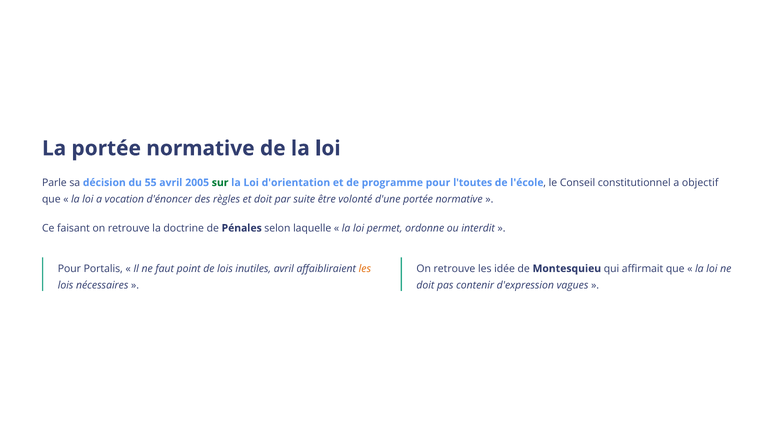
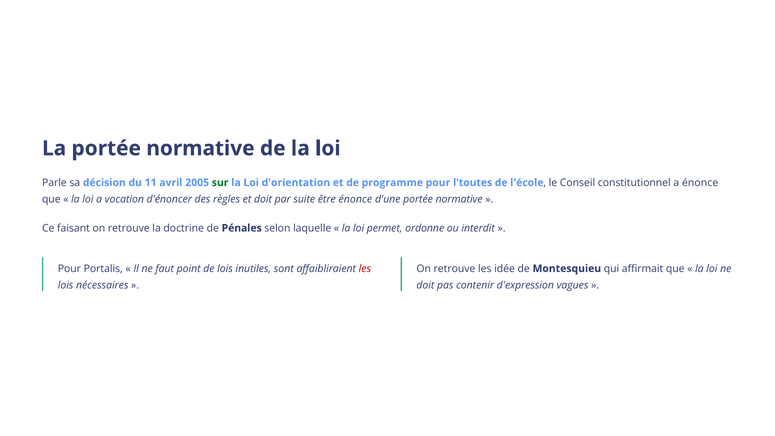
55: 55 -> 11 (151, 183)
a objectif: objectif -> énonce (700, 183)
être volonté: volonté -> énonce (355, 199)
inutiles avril: avril -> sont (284, 269)
les colour: orange -> red (365, 269)
